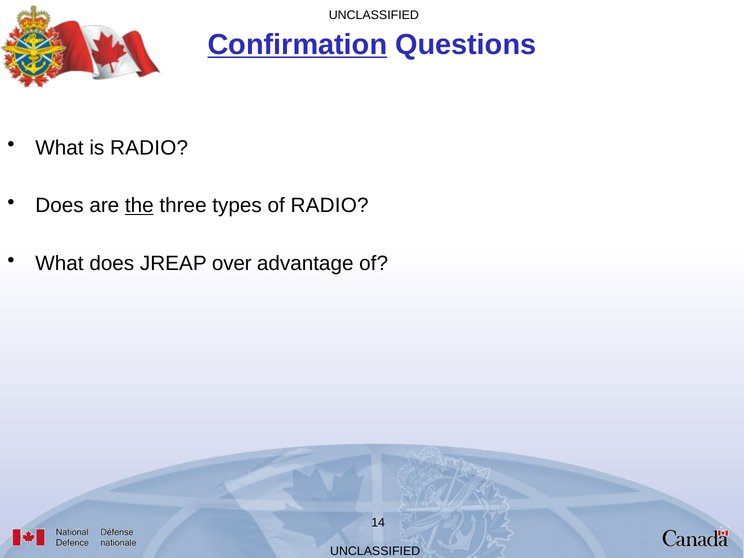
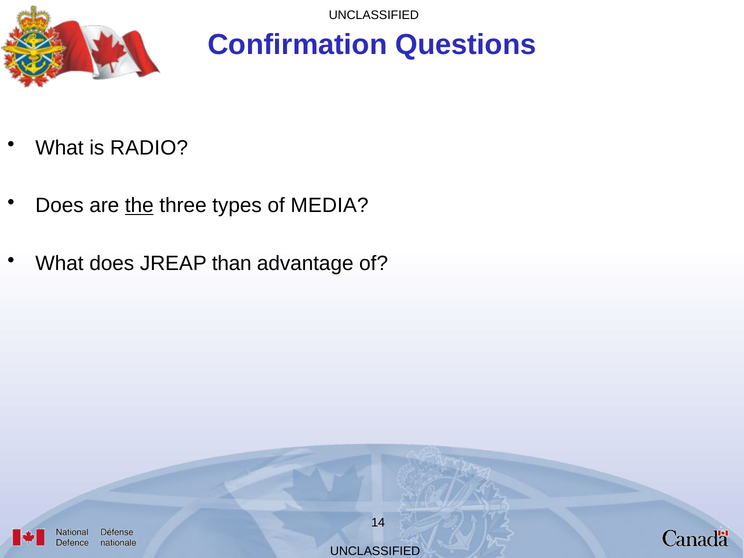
Confirmation underline: present -> none (297, 45)
of RADIO: RADIO -> MEDIA (330, 206)
over: over -> than (232, 264)
